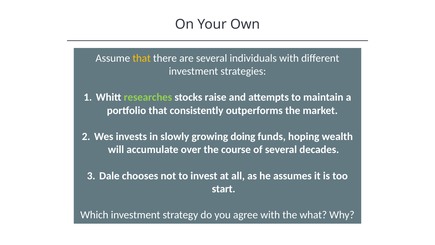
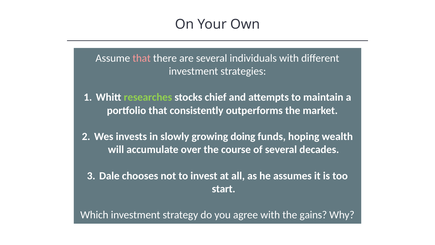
that colour: yellow -> pink (142, 58)
raise: raise -> chief (216, 97)
what: what -> gains (313, 215)
